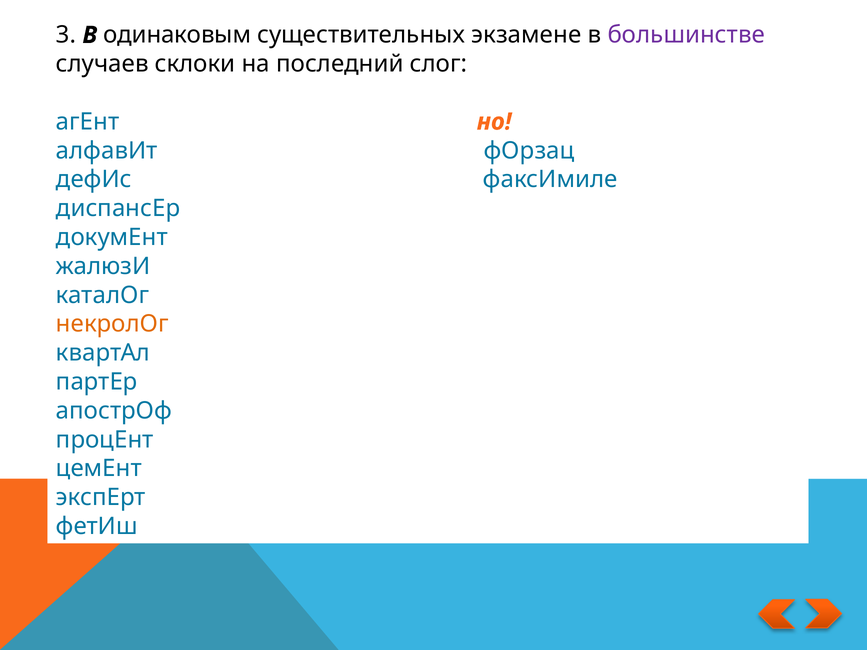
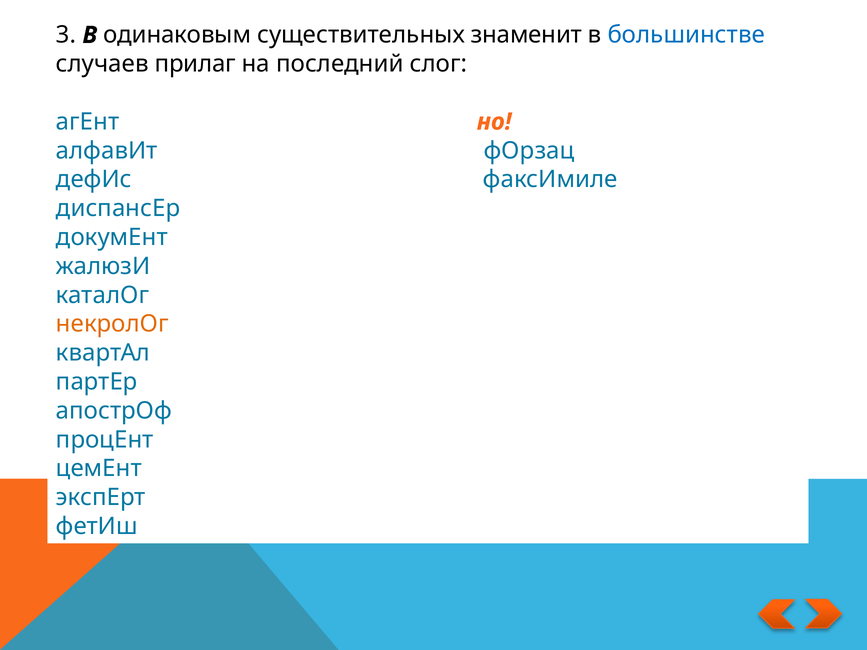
экзамене: экзамене -> знаменит (526, 35)
большинстве colour: purple -> blue (686, 35)
склоки: склоки -> прилаг (195, 64)
